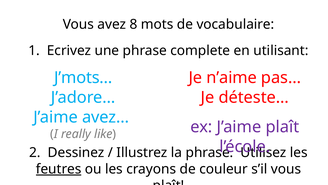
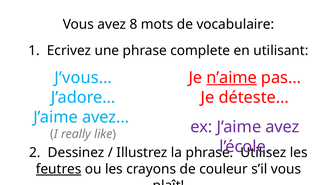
J’mots…: J’mots… -> J’vous… (83, 77)
n’aime underline: none -> present (232, 77)
J’aime plaît: plaît -> avez (282, 127)
